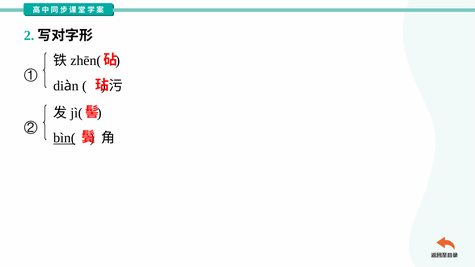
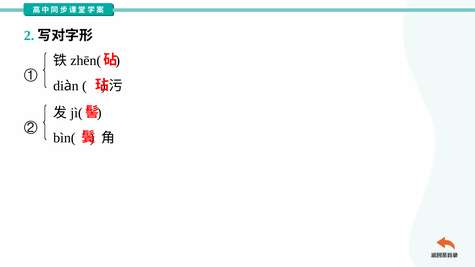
bìn( underline: present -> none (64, 138)
